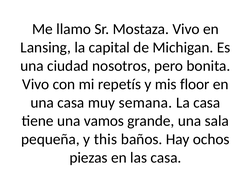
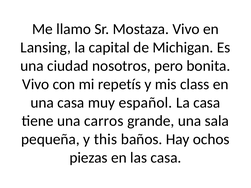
floor: floor -> class (195, 84)
semana: semana -> español (145, 103)
vamos: vamos -> carros (104, 121)
